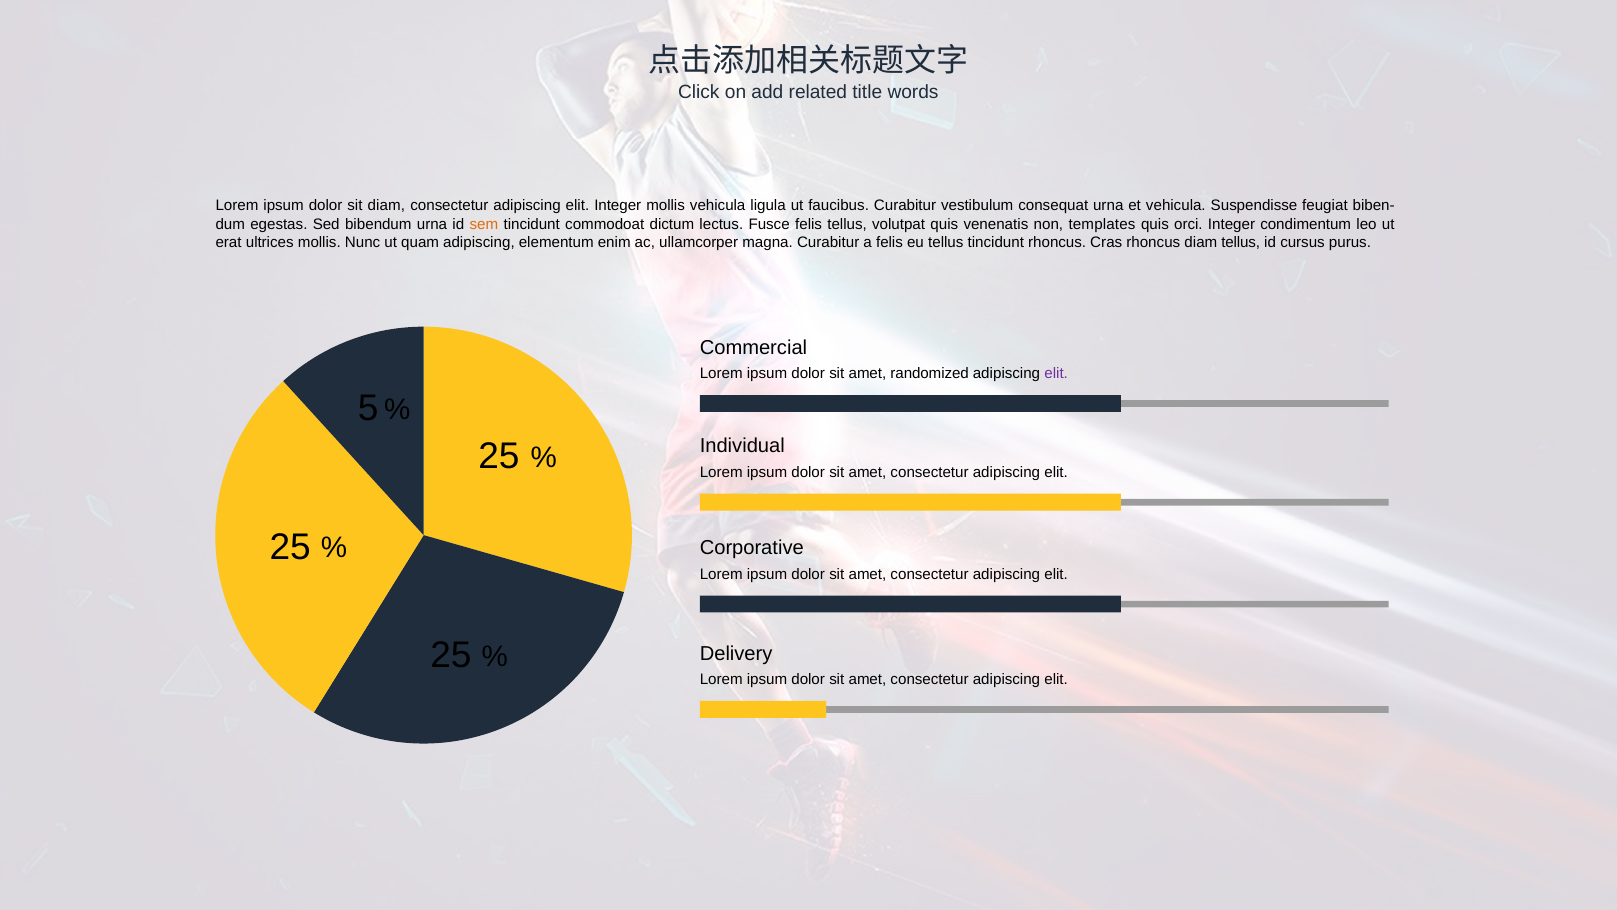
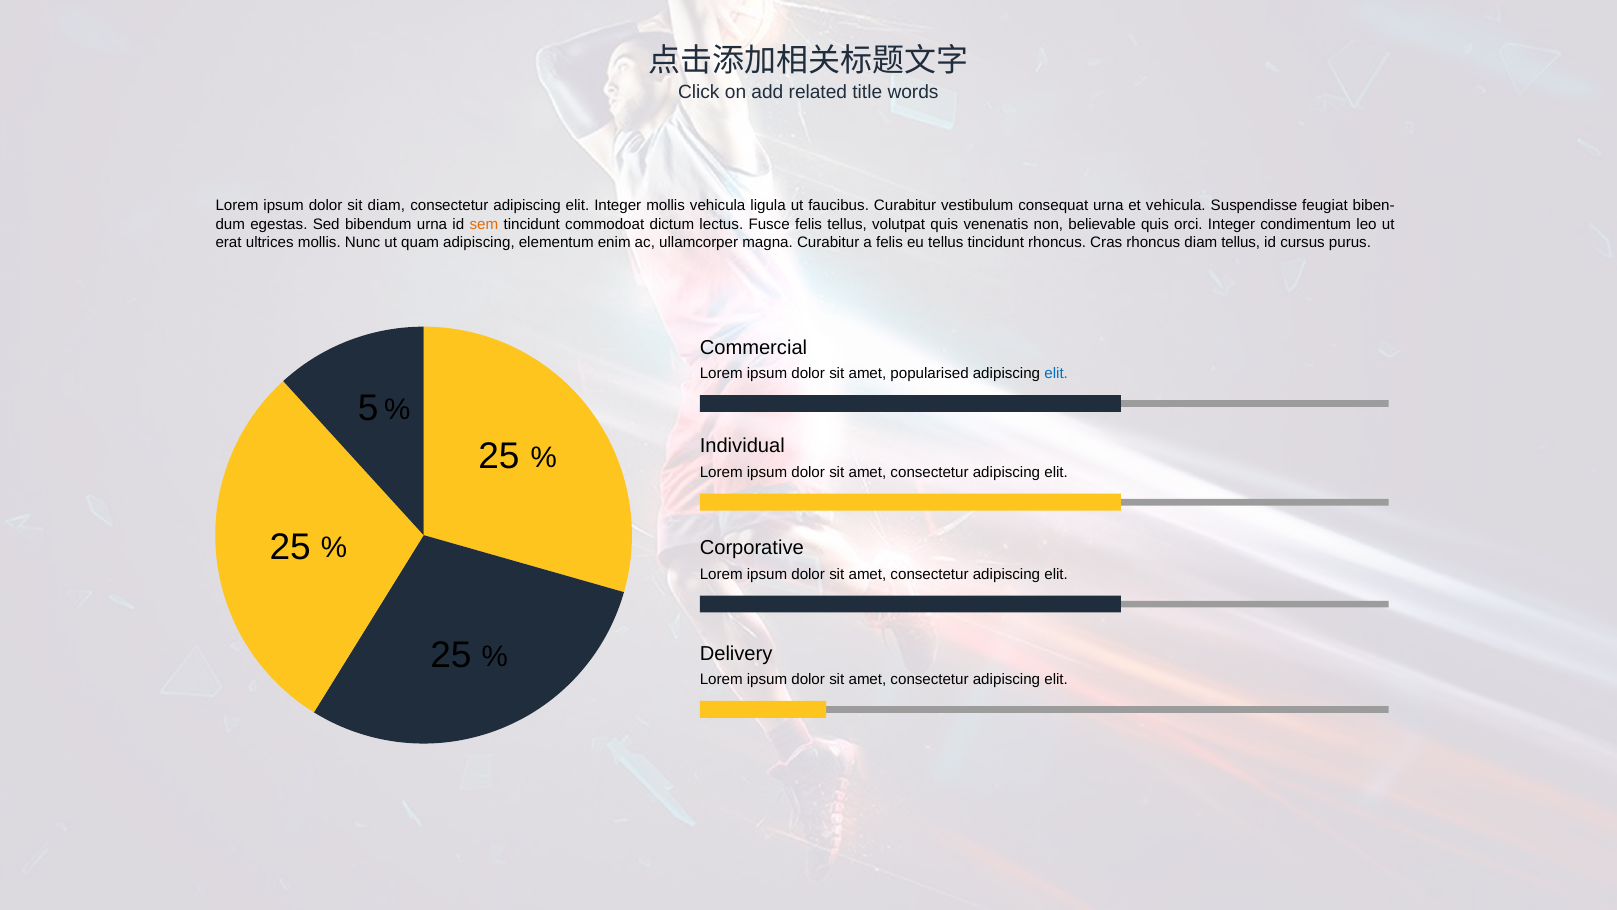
templates: templates -> believable (1102, 224)
randomized: randomized -> popularised (930, 373)
elit colour: purple -> blue (1056, 373)
